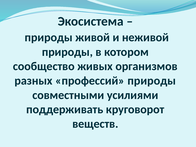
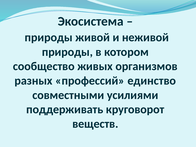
профессий природы: природы -> единство (152, 81)
